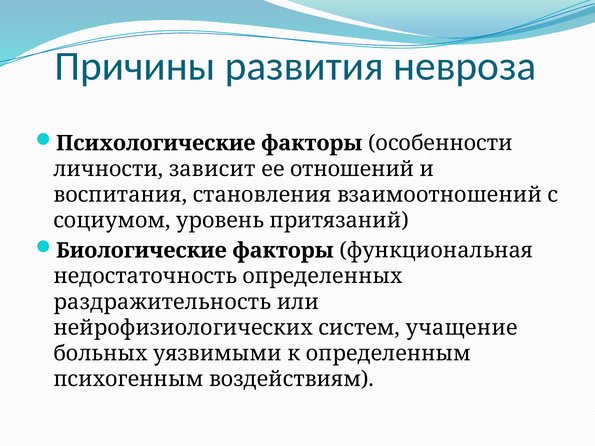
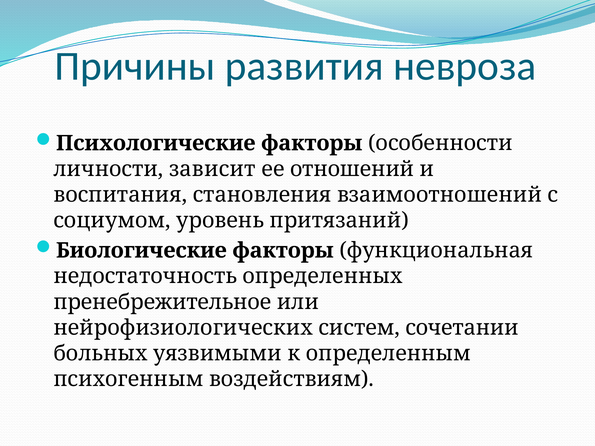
раздражительность: раздражительность -> пренебрежительное (162, 302)
учащение: учащение -> сочетании (462, 328)
